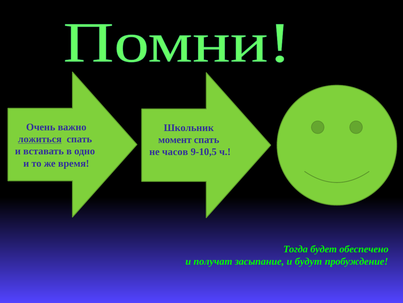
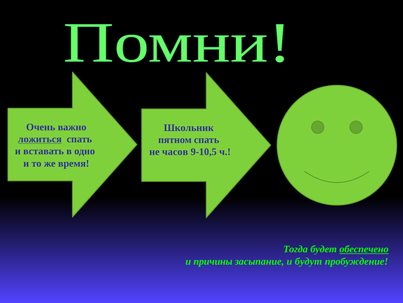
момент: момент -> пятном (175, 139)
обеспечено underline: none -> present (364, 249)
получат: получат -> причины (213, 261)
